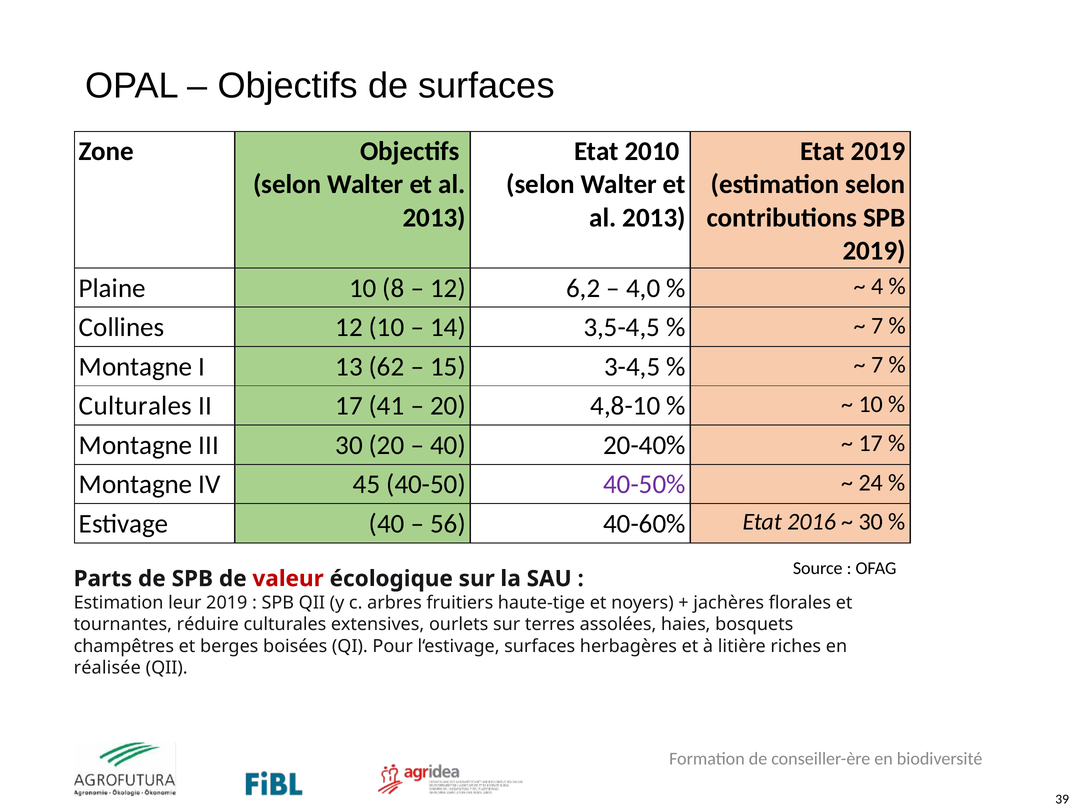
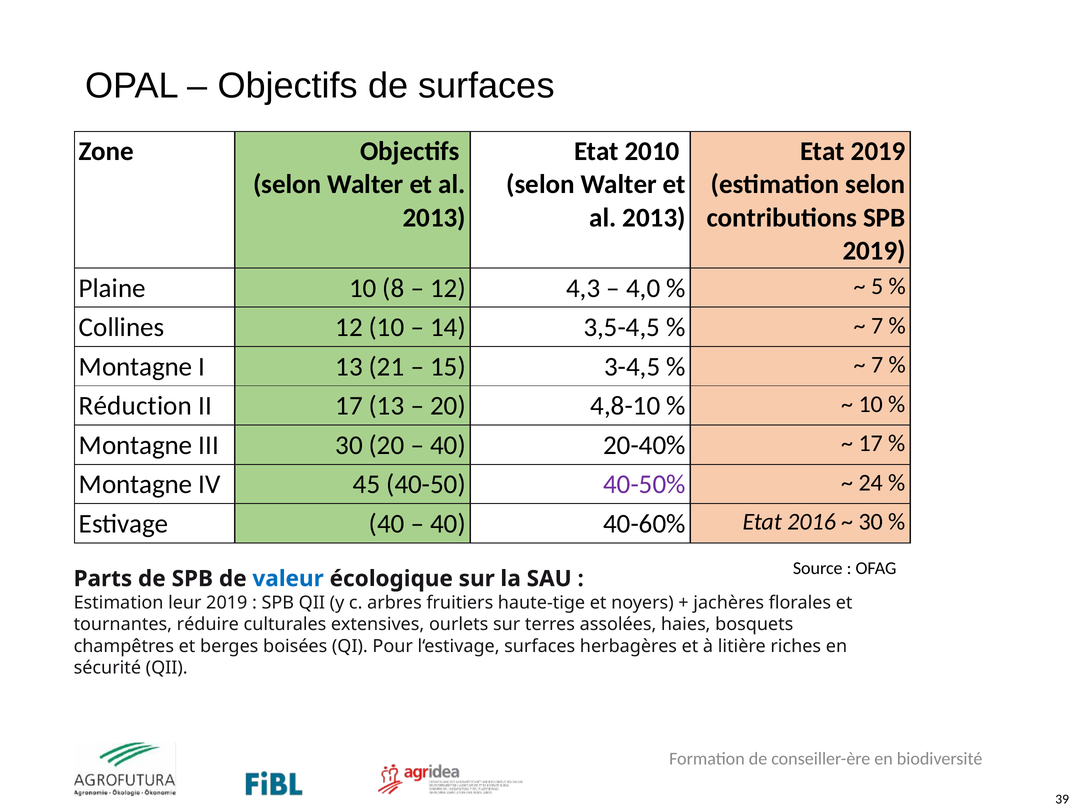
6,2: 6,2 -> 4,3 (583, 288)
4: 4 -> 5 (877, 286)
62: 62 -> 21 (387, 367)
Culturales: Culturales -> Réduction (136, 406)
17 41: 41 -> 13 (387, 406)
56: 56 -> 40 (448, 524)
valeur colour: red -> blue (288, 579)
réalisée: réalisée -> sécurité (107, 668)
